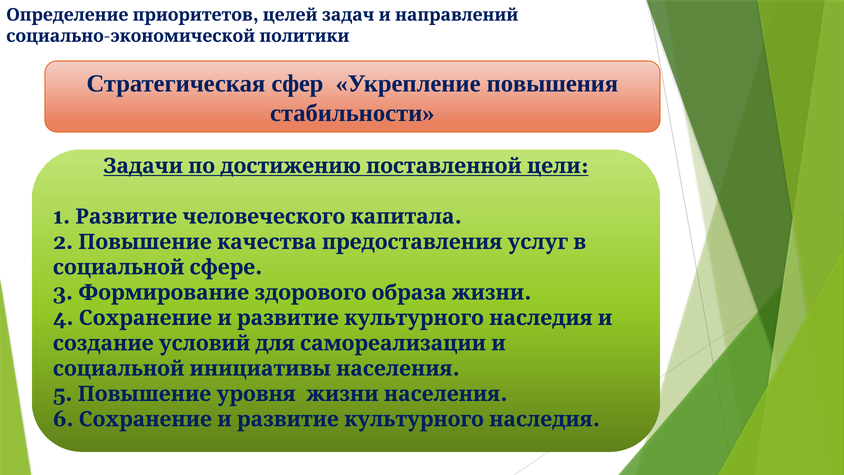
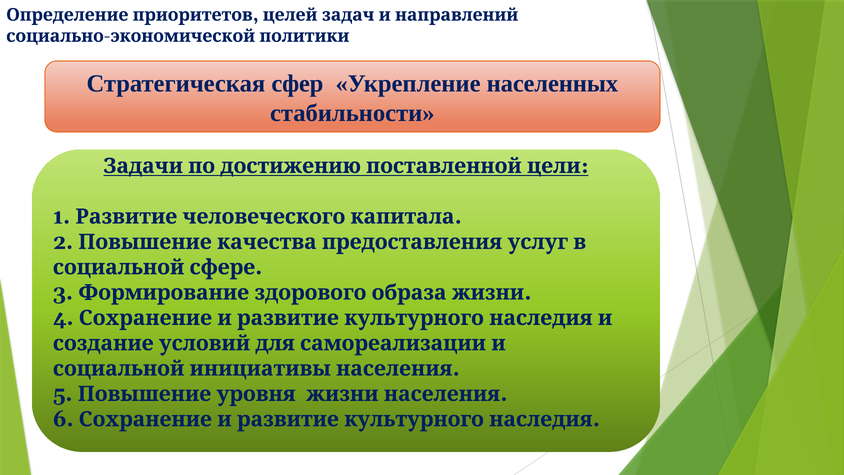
повышения: повышения -> населенных (552, 83)
